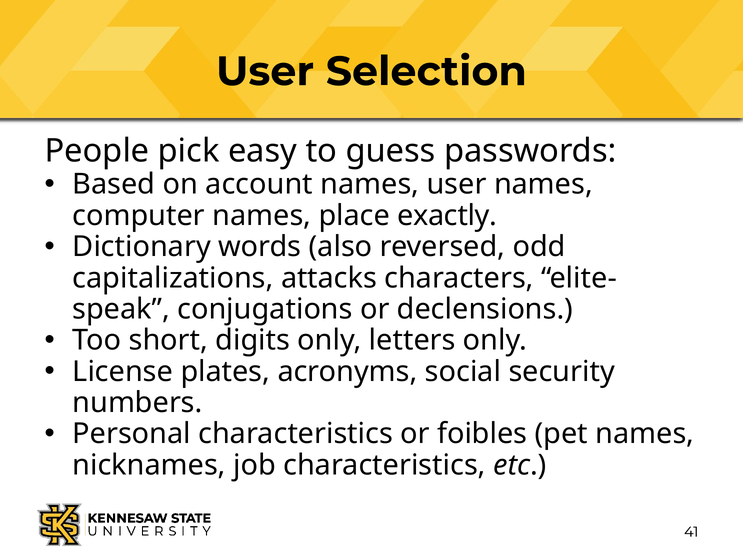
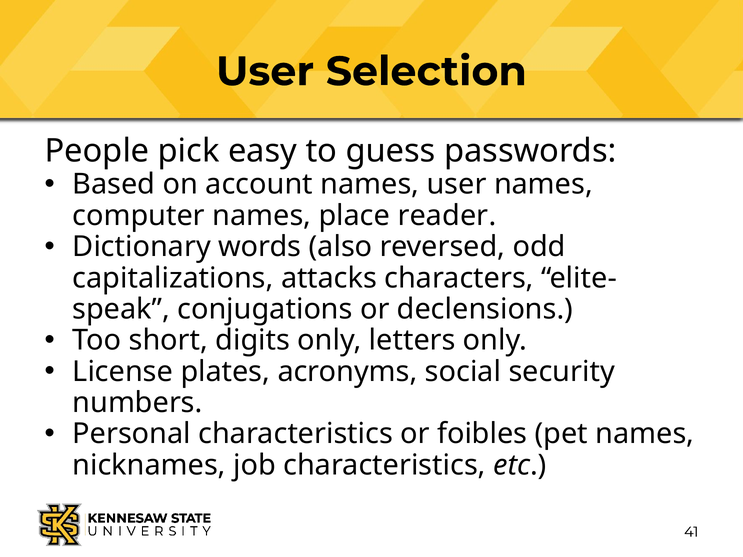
exactly: exactly -> reader (447, 216)
